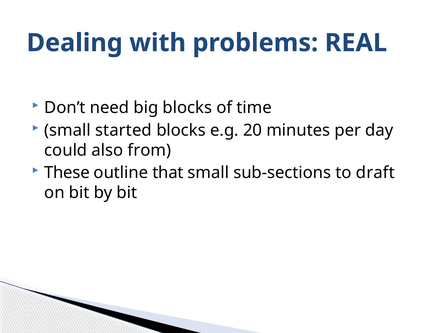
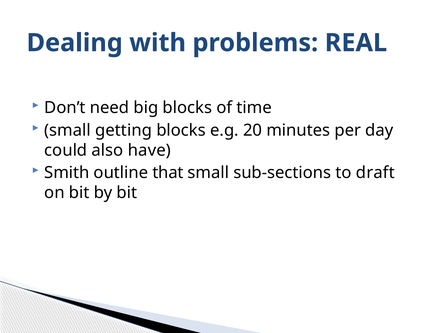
started: started -> getting (124, 130)
from: from -> have (149, 150)
These: These -> Smith (67, 173)
